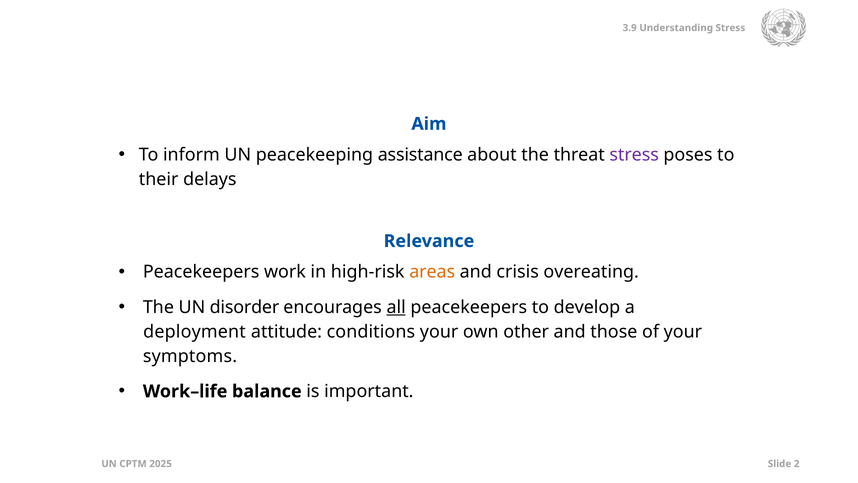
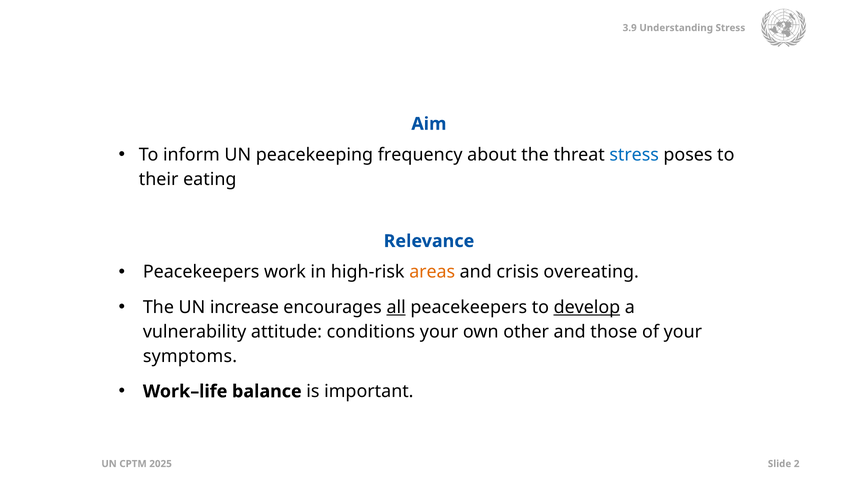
assistance: assistance -> frequency (420, 155)
stress colour: purple -> blue (634, 155)
delays: delays -> eating (210, 179)
disorder: disorder -> increase (244, 307)
develop underline: none -> present (587, 307)
deployment: deployment -> vulnerability (195, 331)
